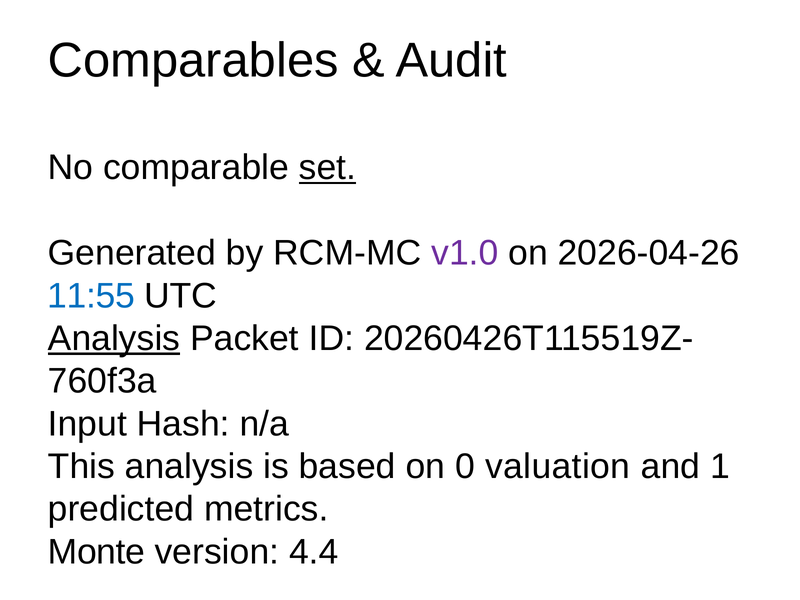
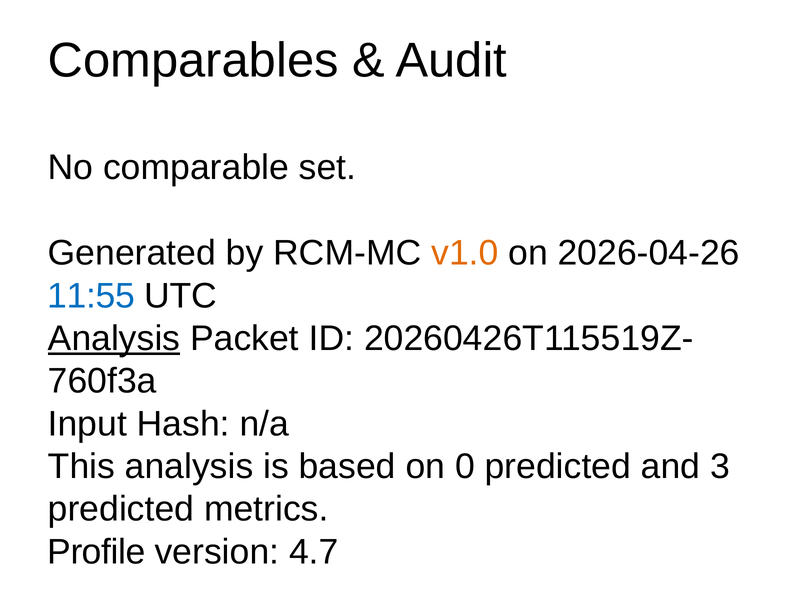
set underline: present -> none (327, 168)
v1.0 colour: purple -> orange (465, 253)
0 valuation: valuation -> predicted (558, 467)
1: 1 -> 3 (720, 467)
Monte: Monte -> Profile (96, 552)
4.4: 4.4 -> 4.7 (314, 552)
